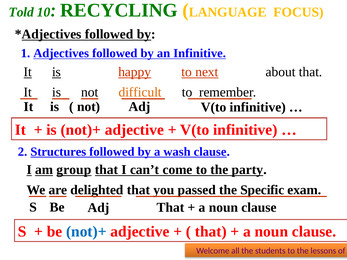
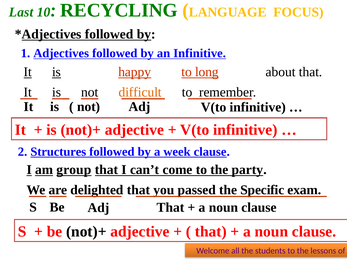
Told: Told -> Last (21, 12)
next: next -> long (207, 72)
wash: wash -> week (177, 152)
not)+ colour: blue -> black (86, 232)
